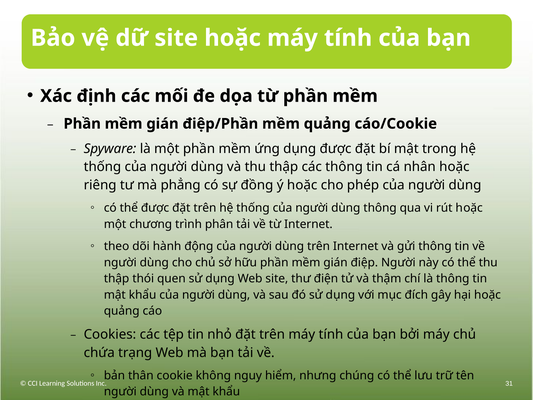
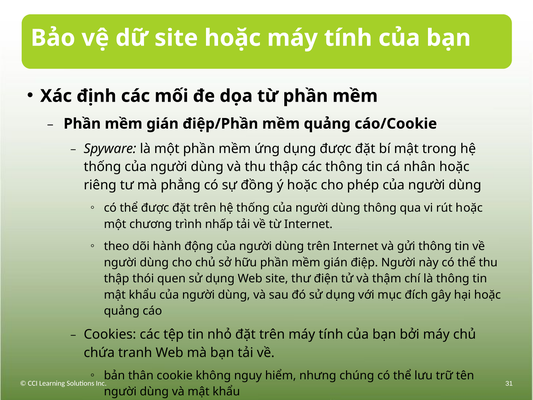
phân: phân -> nhấp (219, 224)
trạng: trạng -> tranh (135, 352)
